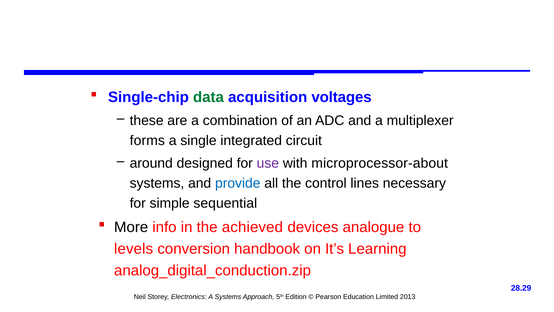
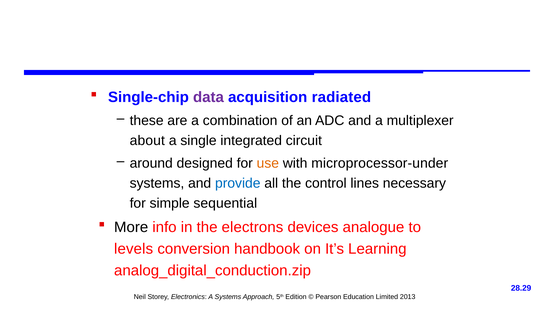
data colour: green -> purple (208, 97)
voltages: voltages -> radiated (341, 97)
forms: forms -> about (147, 140)
use colour: purple -> orange (268, 163)
microprocessor-about: microprocessor-about -> microprocessor-under (380, 163)
achieved: achieved -> electrons (252, 227)
